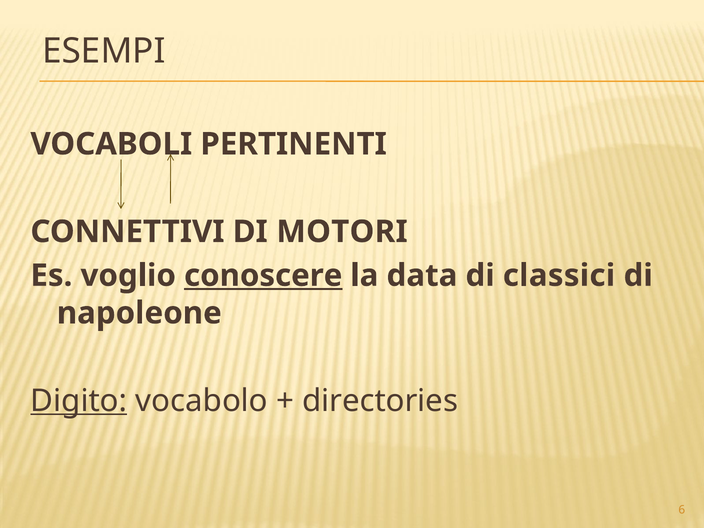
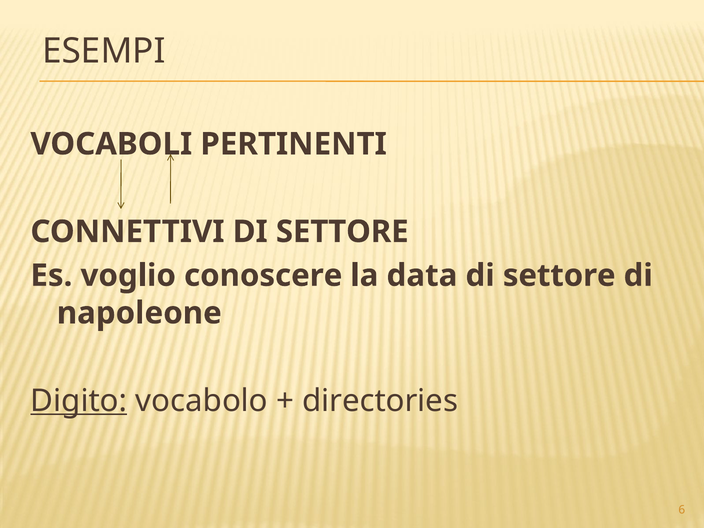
CONNETTIVI DI MOTORI: MOTORI -> SETTORE (342, 232)
conoscere underline: present -> none (263, 276)
data di classici: classici -> settore (559, 276)
